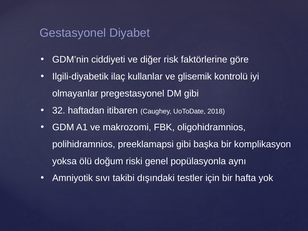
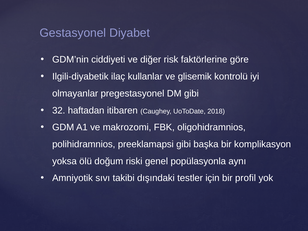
hafta: hafta -> profil (246, 178)
